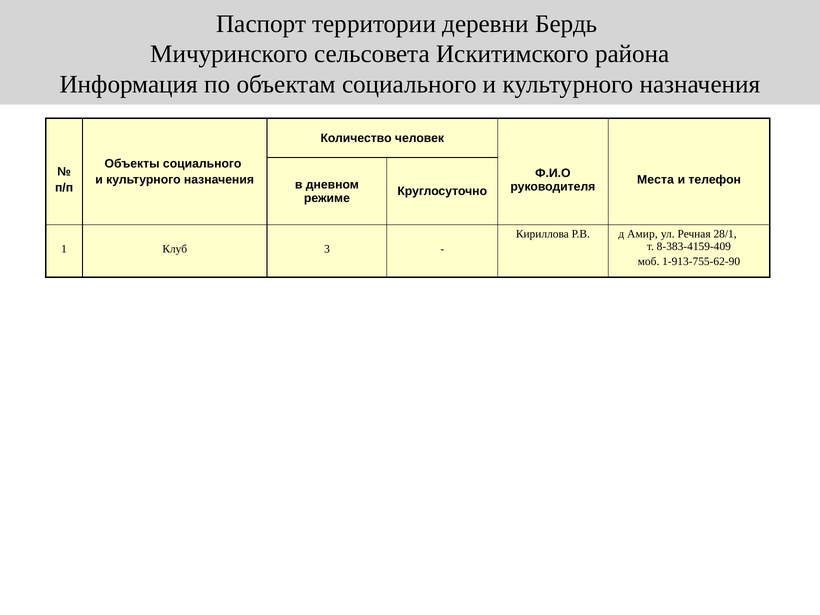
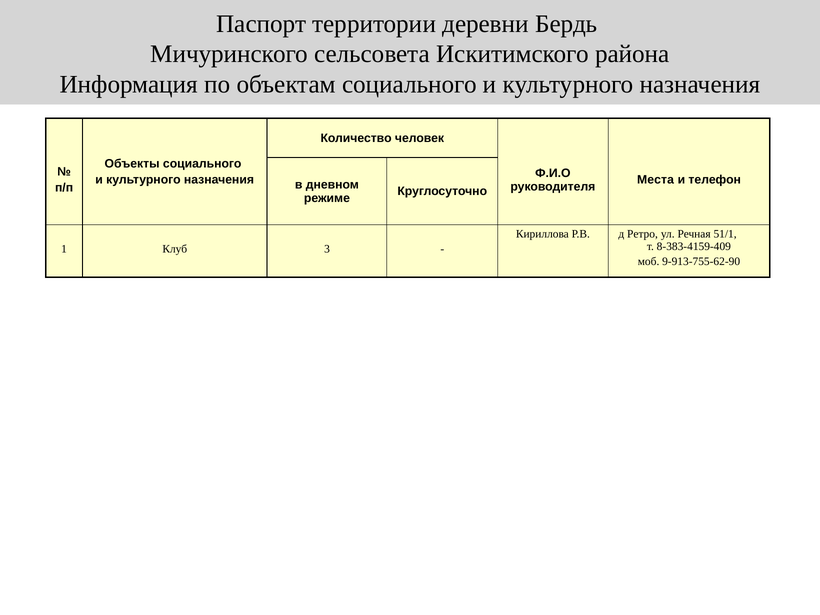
Амир: Амир -> Ретро (642, 234)
28/1: 28/1 -> 51/1 (725, 234)
1-913-755-62-90: 1-913-755-62-90 -> 9-913-755-62-90 (701, 262)
